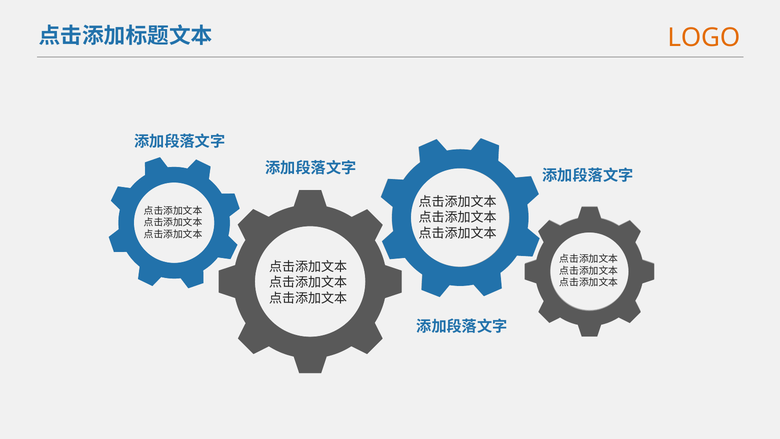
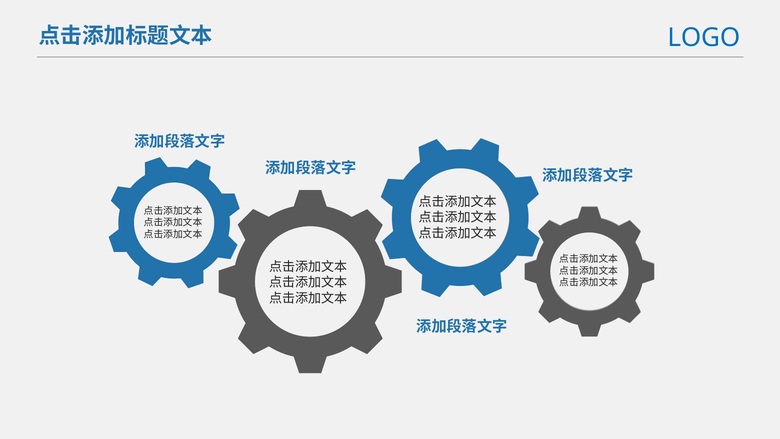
LOGO colour: orange -> blue (704, 38)
